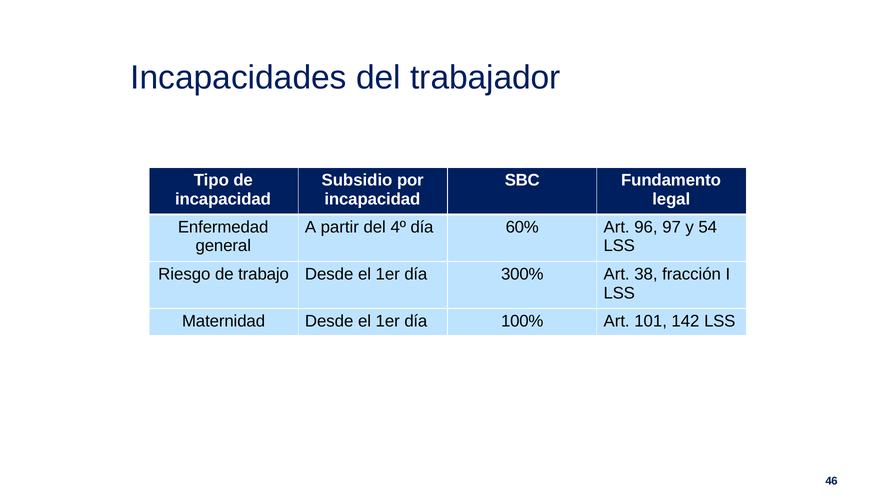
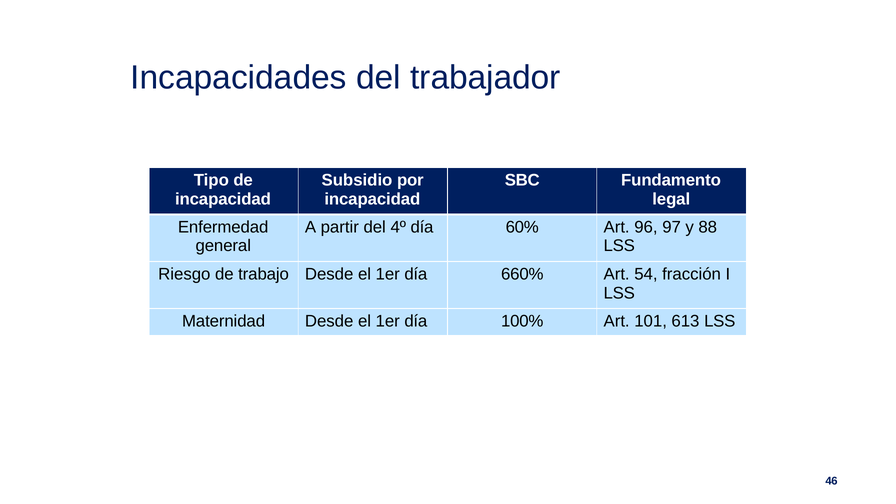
54: 54 -> 88 (708, 227)
300%: 300% -> 660% (522, 274)
38: 38 -> 54 (646, 274)
142: 142 -> 613 (685, 321)
